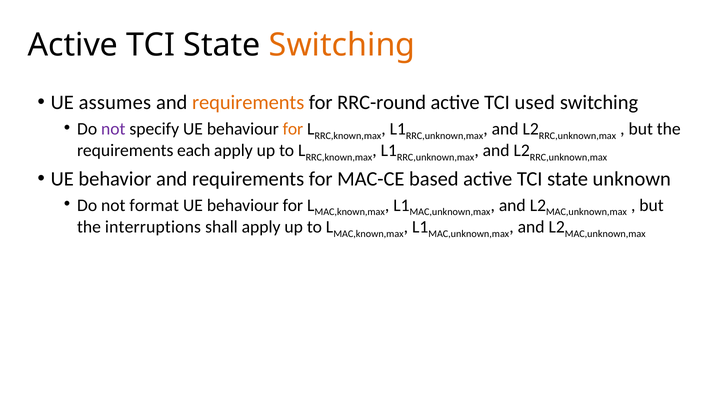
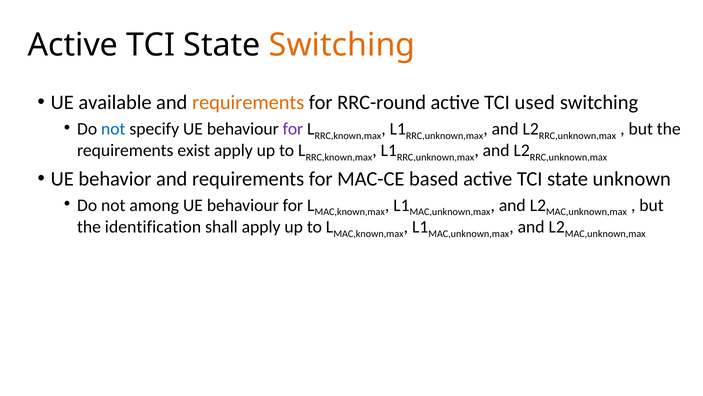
assumes: assumes -> available (115, 102)
not colour: purple -> blue (113, 129)
for colour: orange -> purple (293, 129)
each: each -> exist (194, 150)
format: format -> among (154, 205)
interruptions: interruptions -> identification (153, 227)
